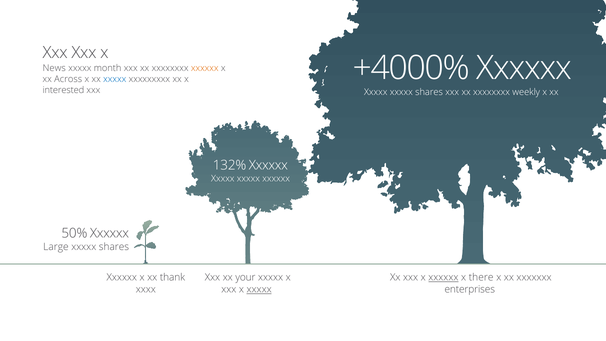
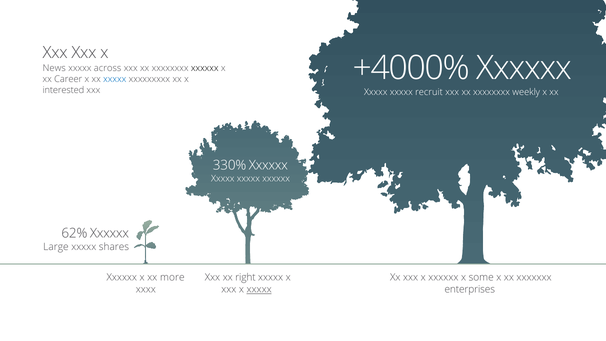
month: month -> across (108, 68)
xxxxxx colour: orange -> black (205, 68)
Across: Across -> Career (68, 79)
Xxxxx xxxxx shares: shares -> recruit (429, 92)
132%: 132% -> 330% (230, 165)
50%: 50% -> 62% (74, 233)
thank: thank -> more (172, 277)
your: your -> right (245, 277)
xxxxxx underline: present -> none (443, 277)
there: there -> some (481, 277)
